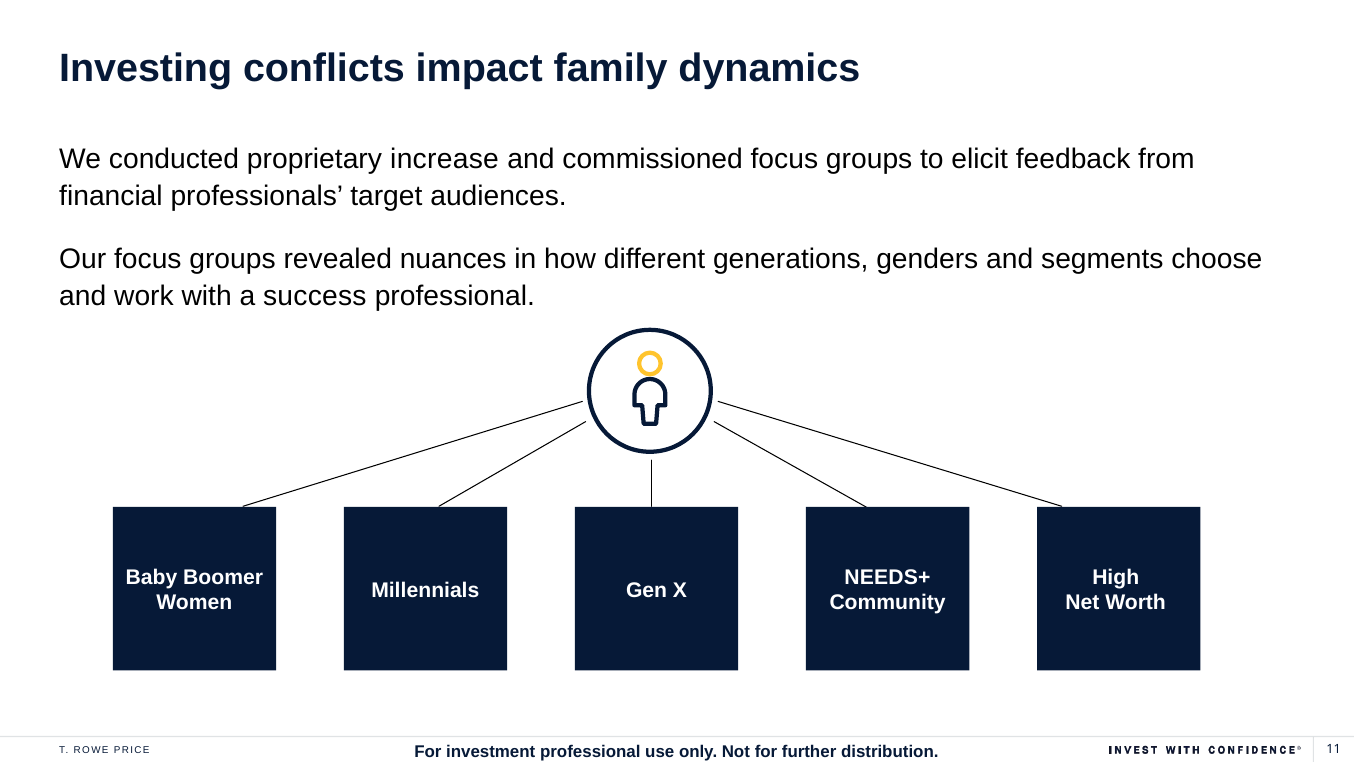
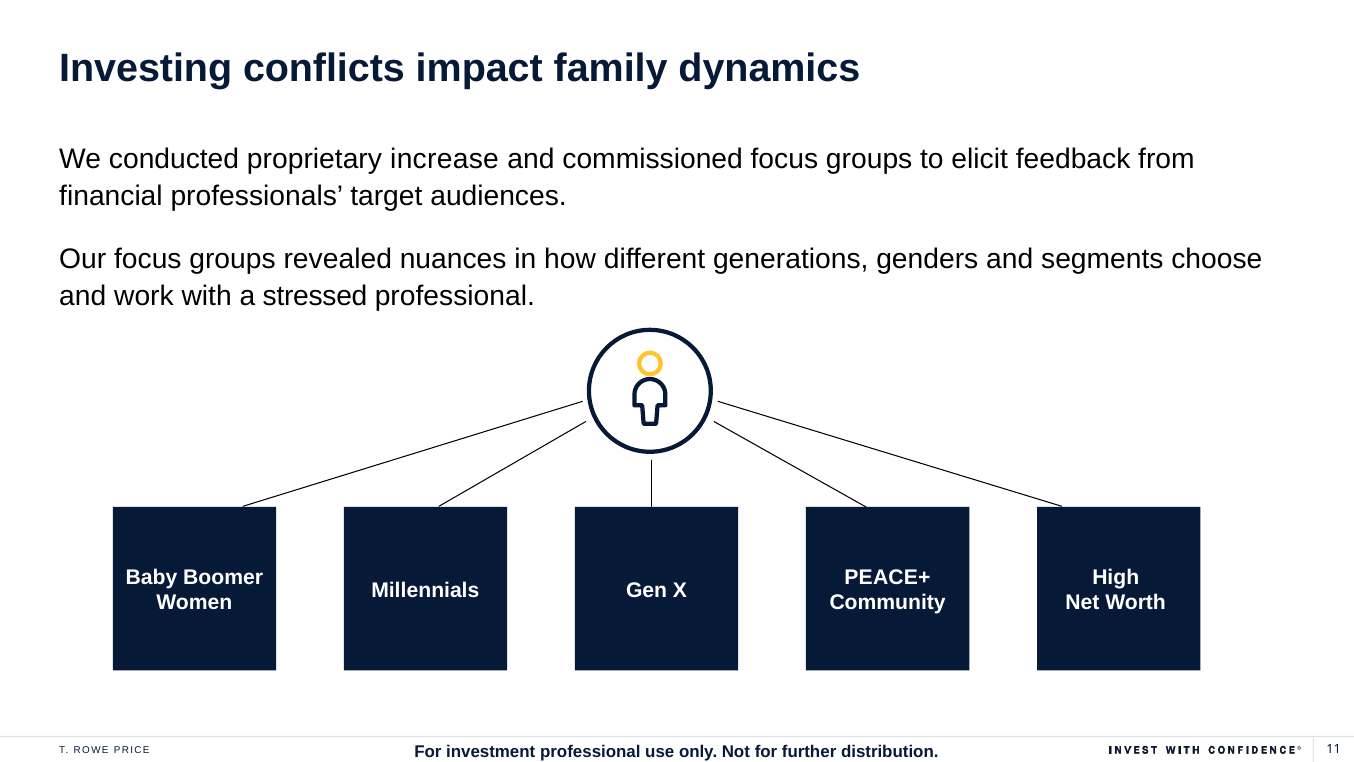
success: success -> stressed (315, 296)
NEEDS+: NEEDS+ -> PEACE+ (887, 577)
